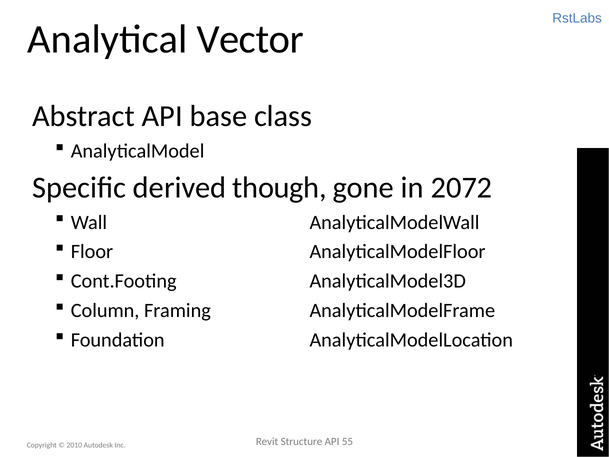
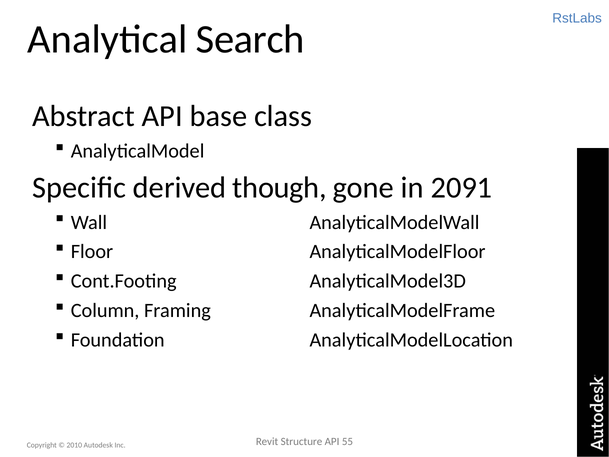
Vector: Vector -> Search (250, 39)
2072: 2072 -> 2091 (462, 187)
